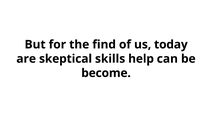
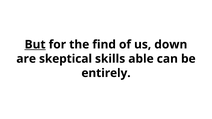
But underline: none -> present (35, 45)
today: today -> down (171, 45)
help: help -> able (141, 59)
become: become -> entirely (106, 73)
